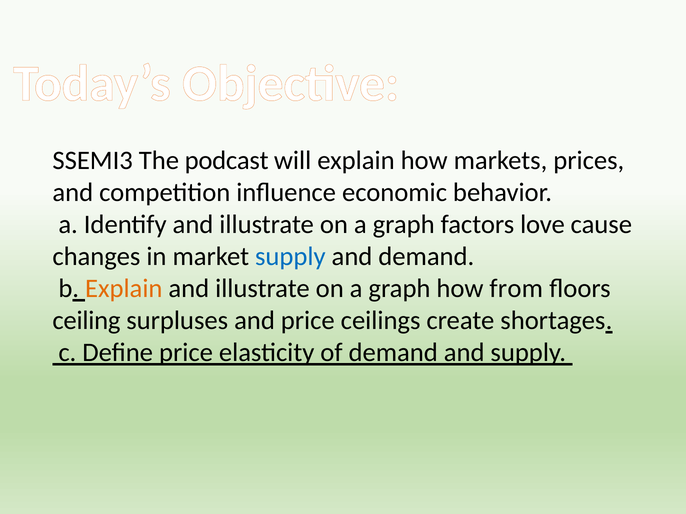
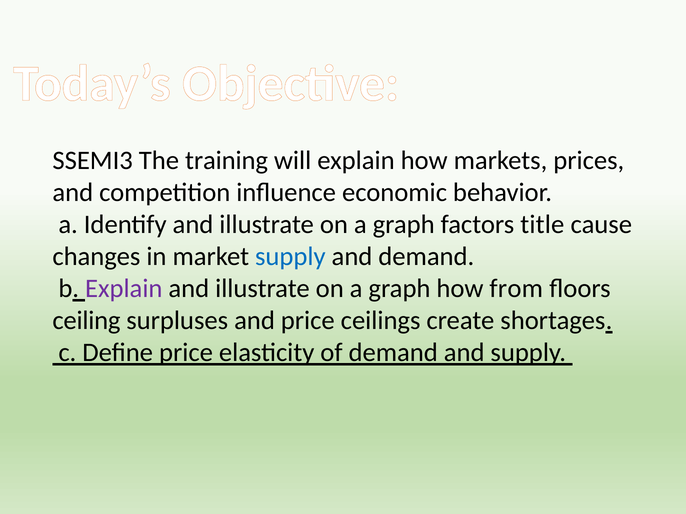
podcast: podcast -> training (227, 161)
love: love -> title (542, 225)
Explain colour: orange -> purple (124, 289)
